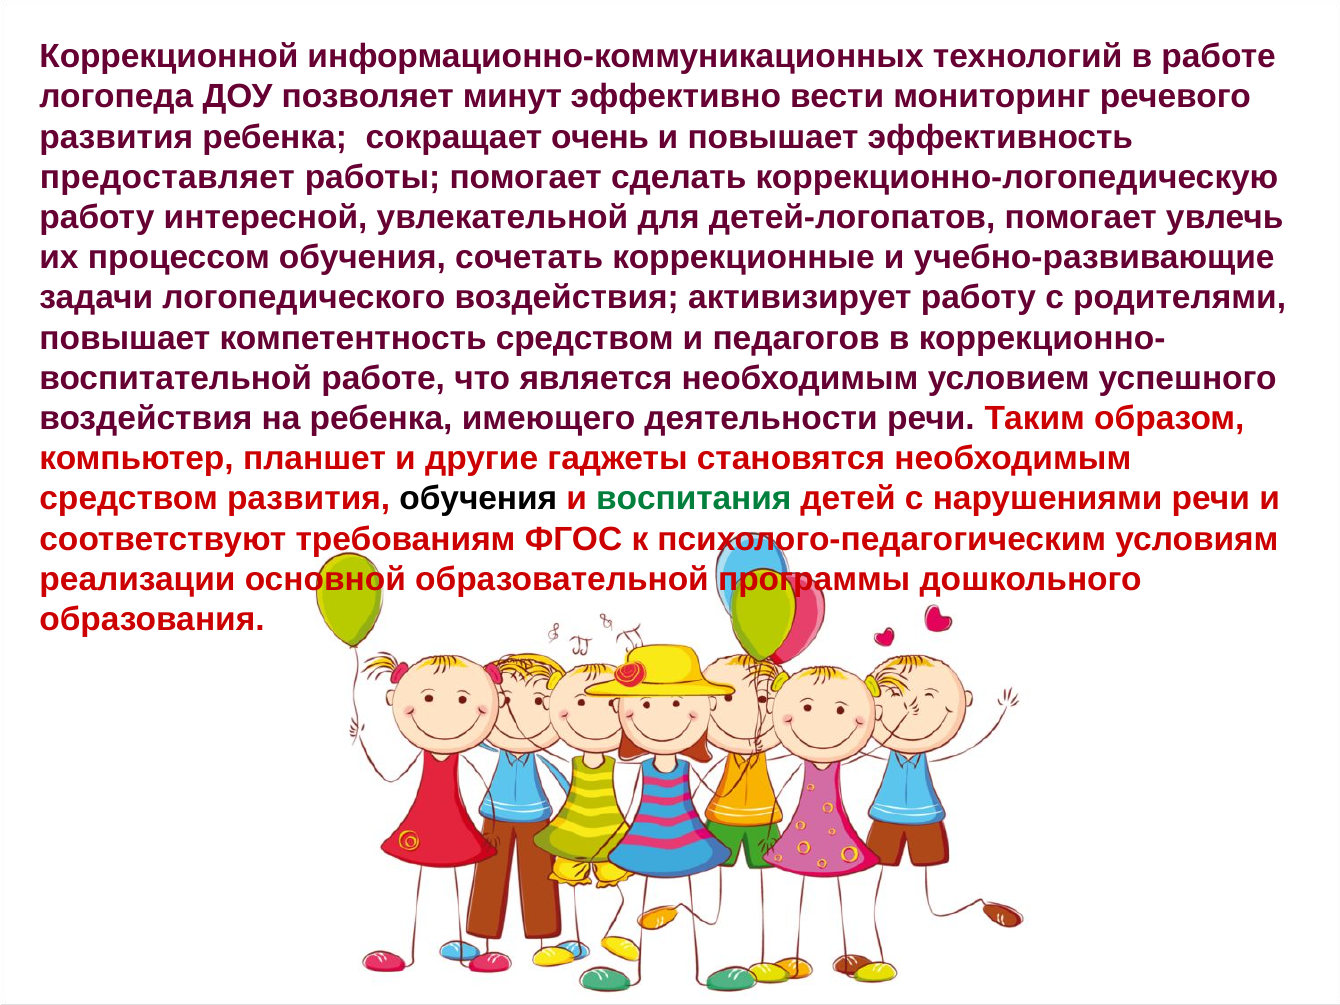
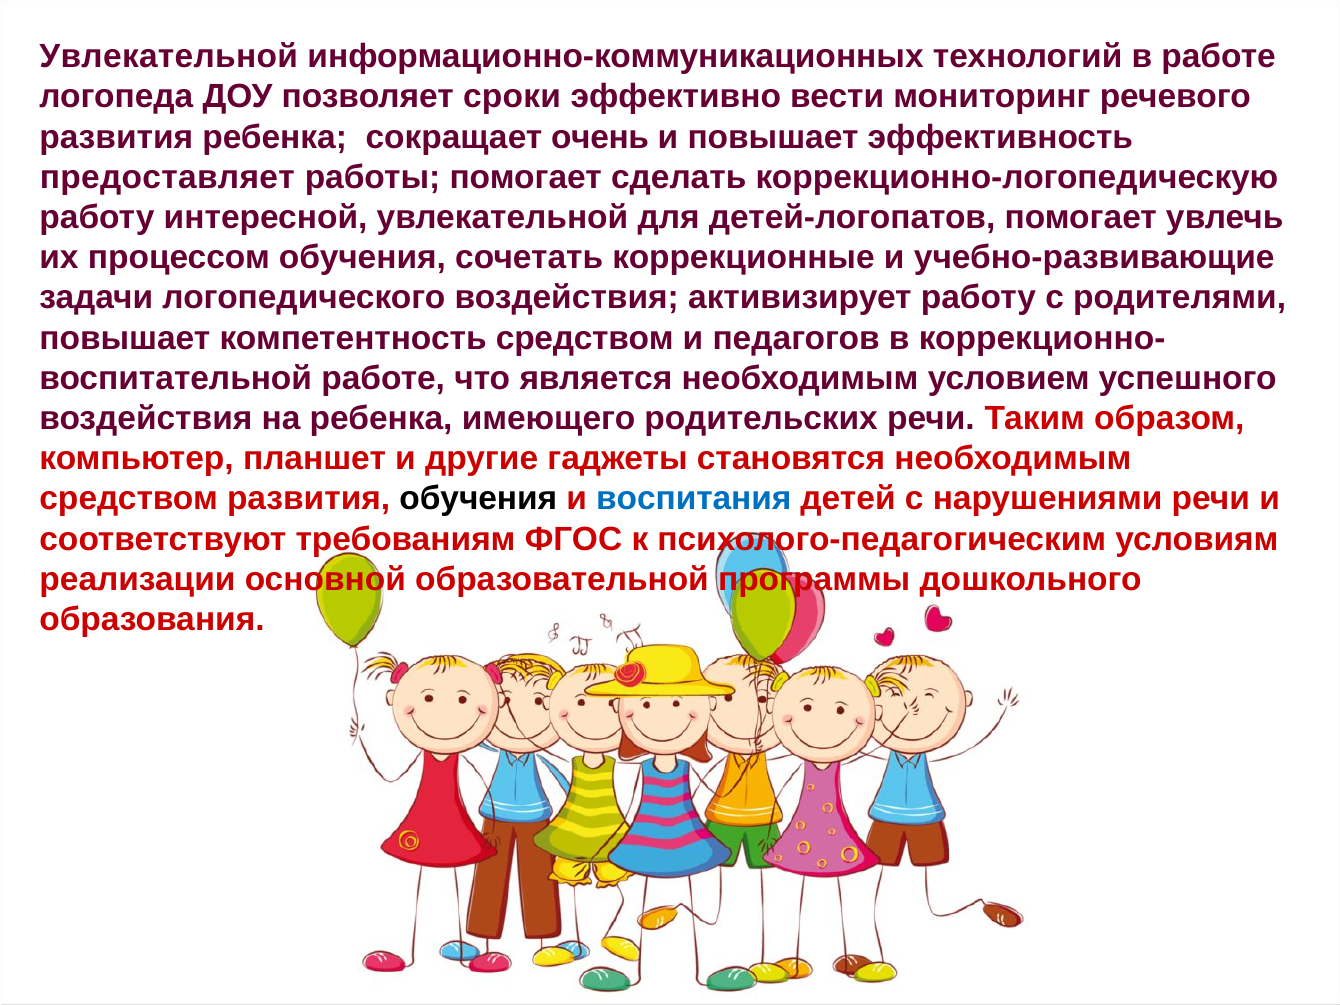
Коррекционной: Коррекционной -> Увлекательной (169, 57)
минут: минут -> сроки (512, 97)
деятельности: деятельности -> родительских (761, 418)
воспитания colour: green -> blue (694, 499)
